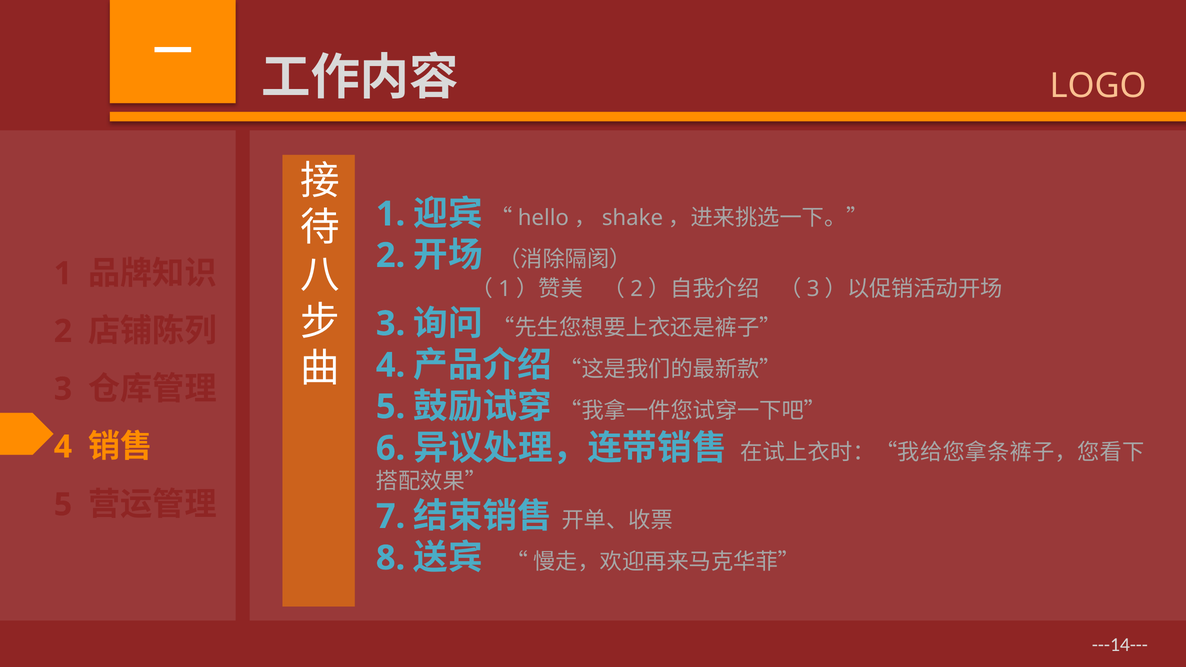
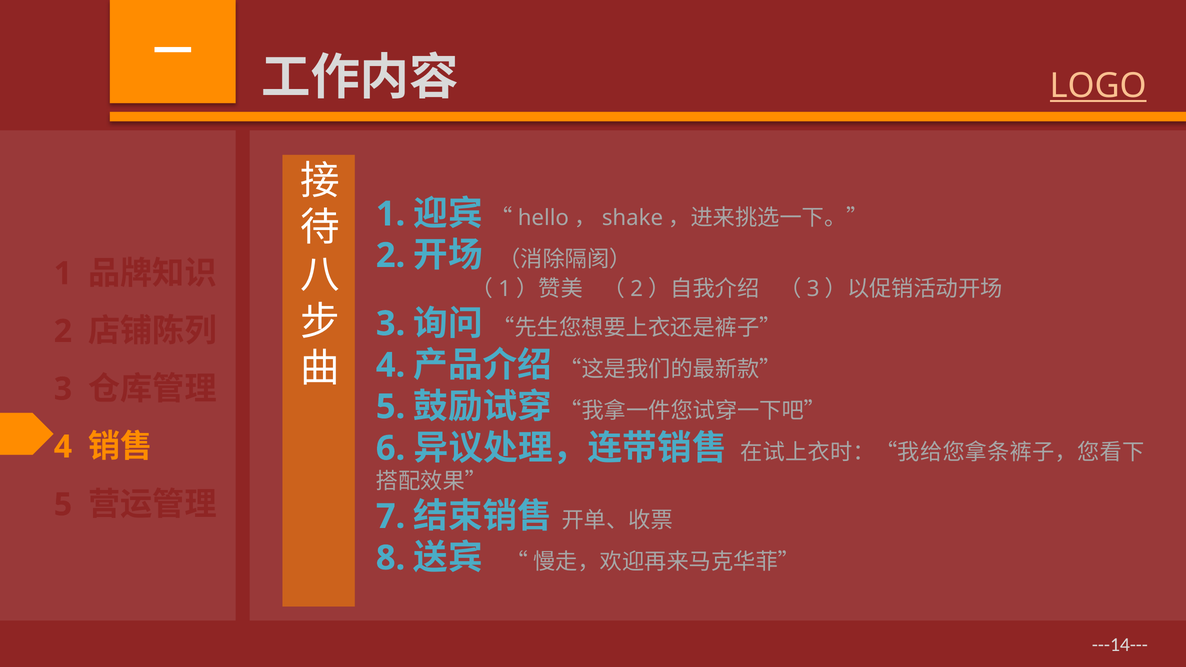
LOGO underline: none -> present (1098, 86)
